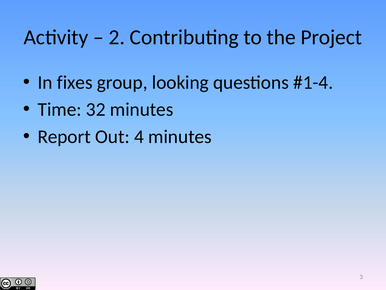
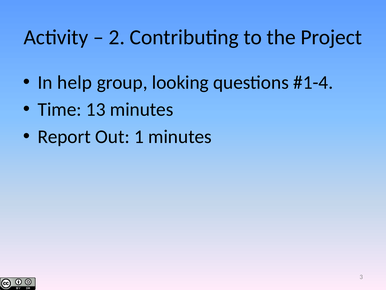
fixes: fixes -> help (75, 82)
32: 32 -> 13 (96, 109)
4: 4 -> 1 (139, 136)
